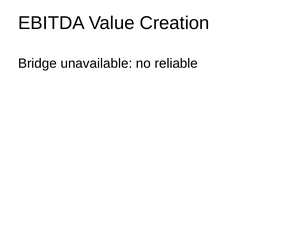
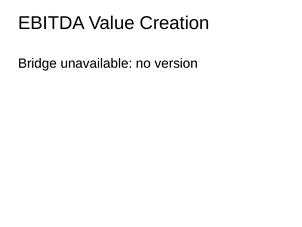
reliable: reliable -> version (176, 63)
